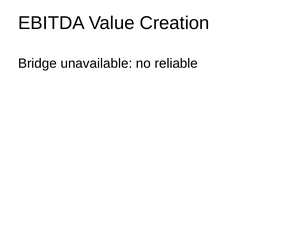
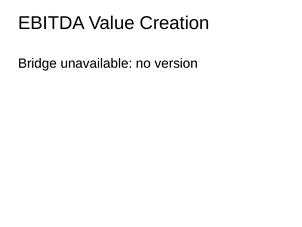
reliable: reliable -> version (176, 63)
